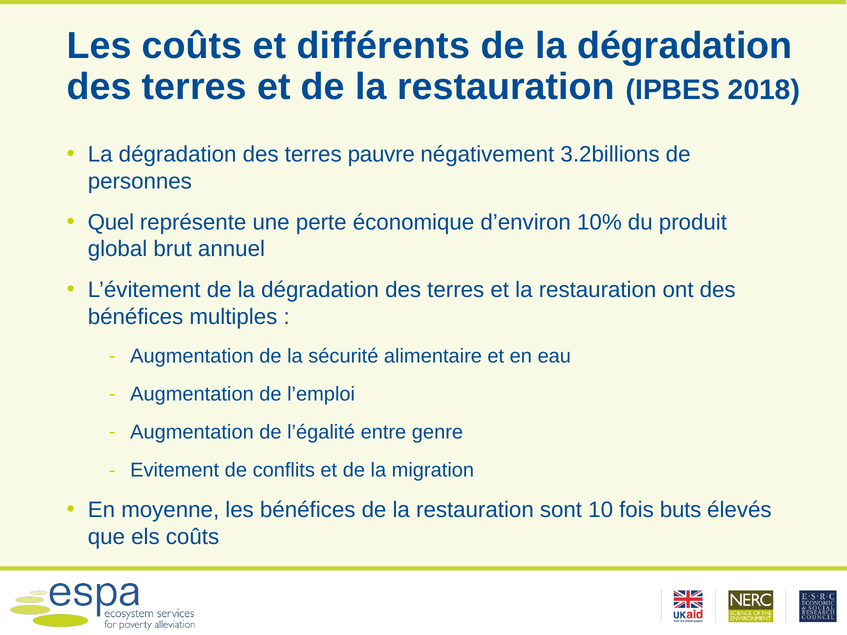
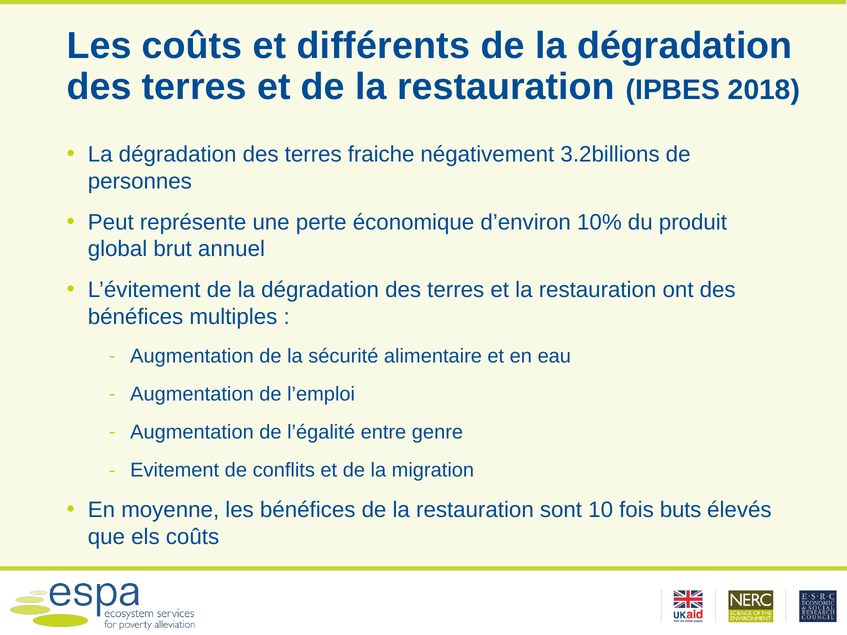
pauvre: pauvre -> fraiche (381, 155)
Quel: Quel -> Peut (111, 222)
